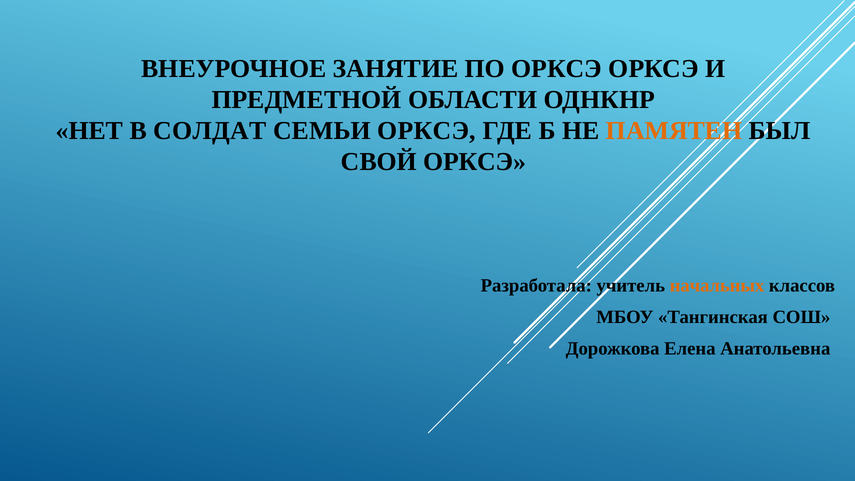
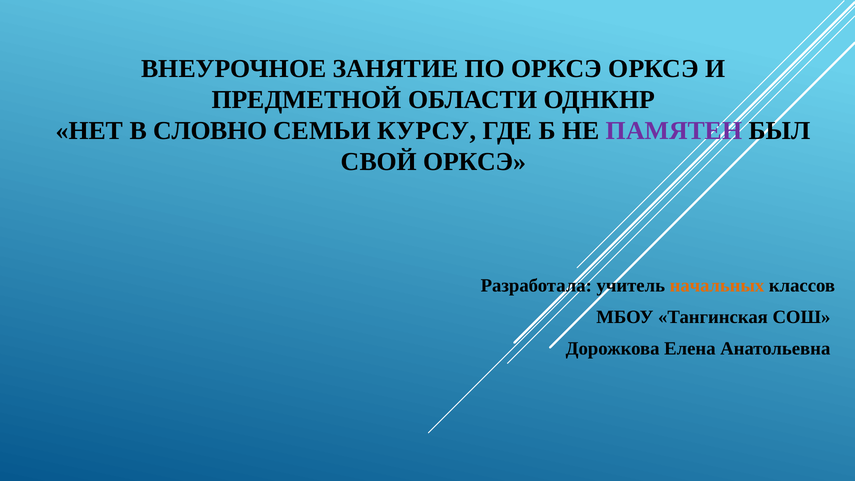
СОЛДАТ: СОЛДАТ -> СЛОВНО (210, 131)
СЕМЬИ ОРКСЭ: ОРКСЭ -> КУРСУ (427, 131)
ПАМЯТЕН colour: orange -> purple (674, 131)
